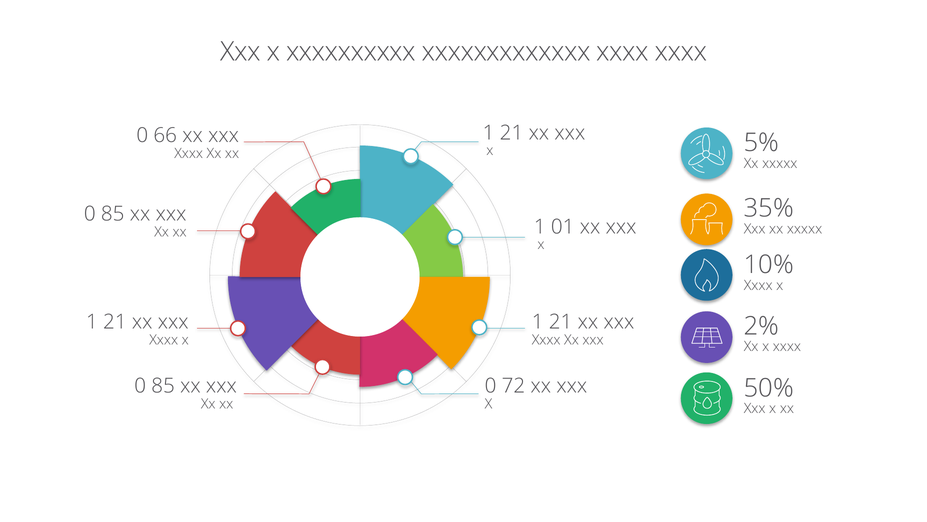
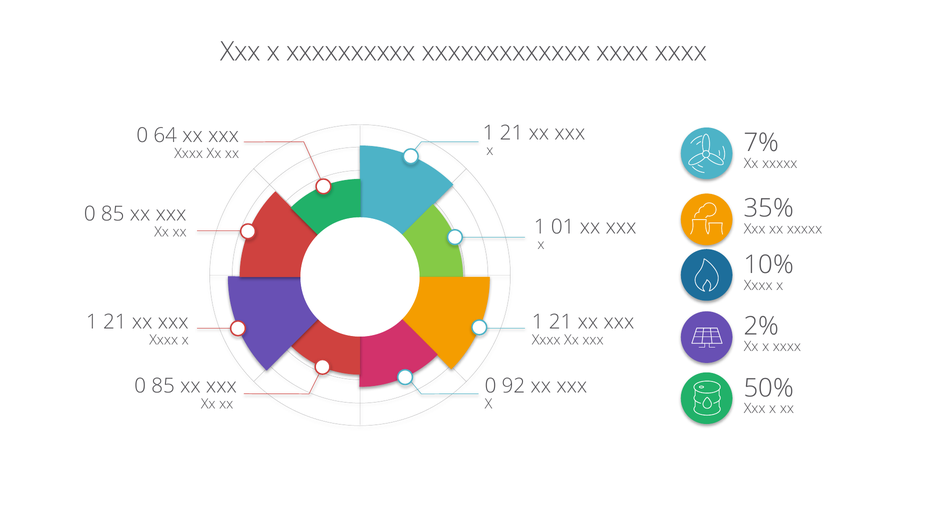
66: 66 -> 64 (165, 135)
5%: 5% -> 7% (761, 143)
72: 72 -> 92 (513, 386)
